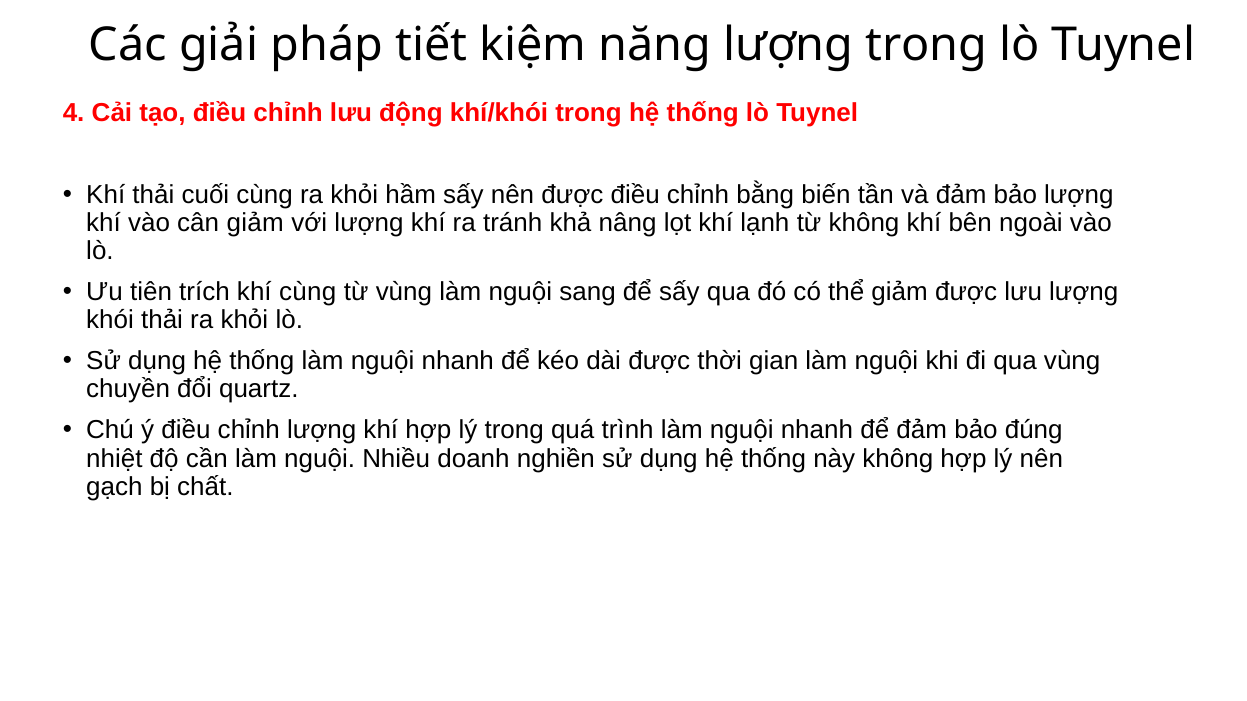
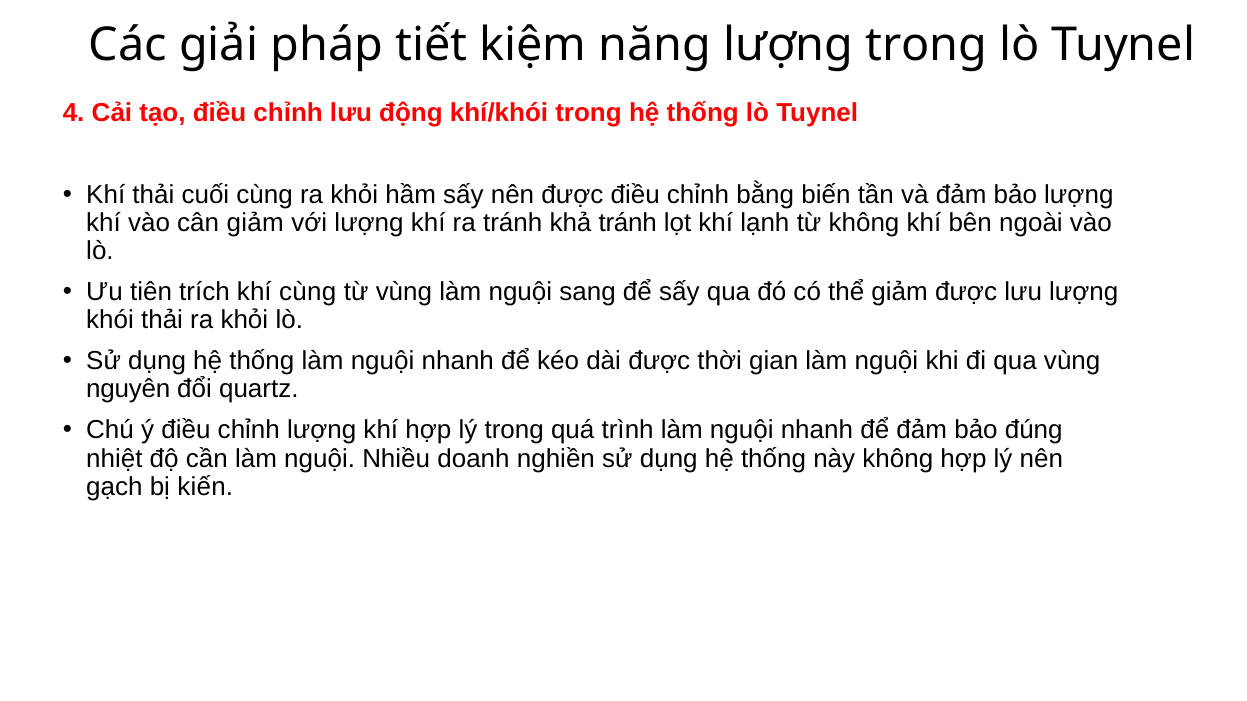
khả nâng: nâng -> tránh (628, 223)
chuyền: chuyền -> nguyên (128, 390)
chất: chất -> kiến (205, 487)
